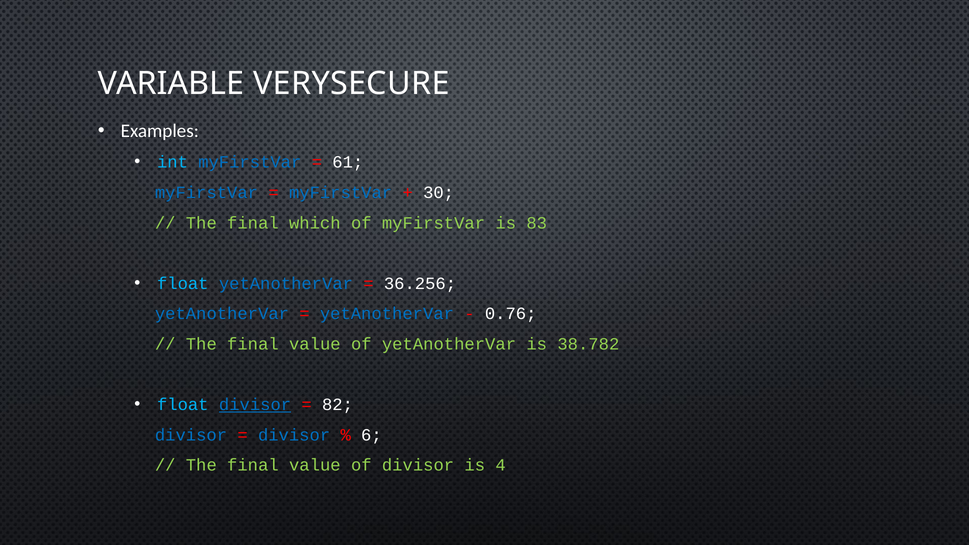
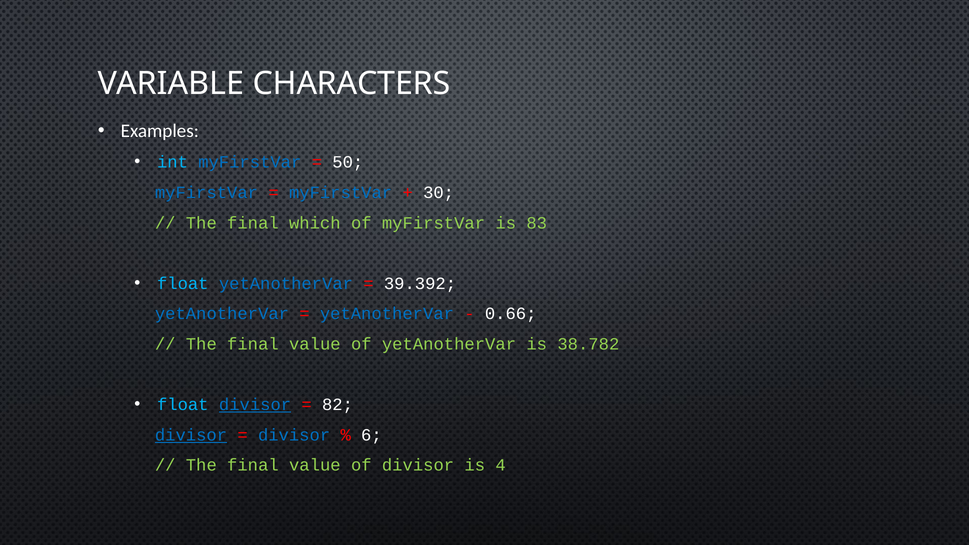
VERYSECURE: VERYSECURE -> CHARACTERS (352, 84)
61: 61 -> 50 (348, 162)
36.256: 36.256 -> 39.392 (420, 284)
0.76: 0.76 -> 0.66 (511, 314)
divisor underline: none -> present (191, 435)
